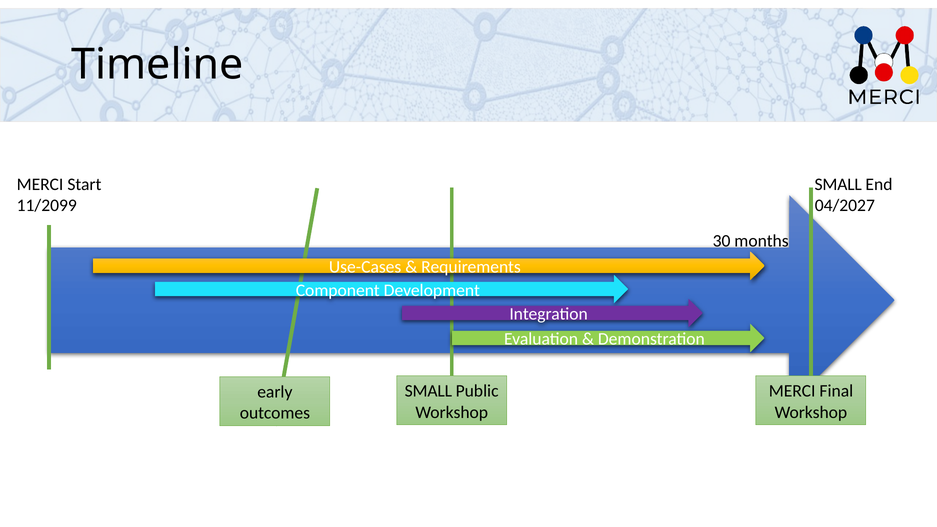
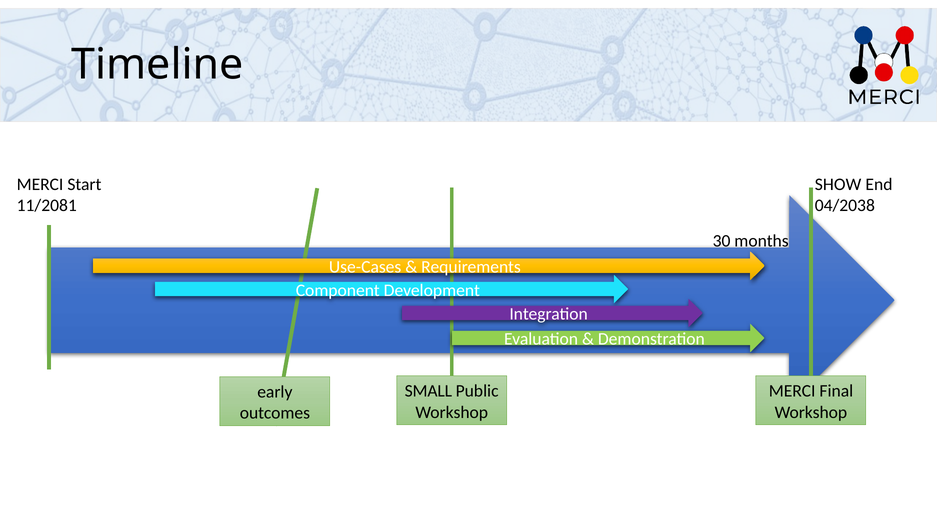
SMALL: SMALL -> SHOW (838, 184)
11/2099: 11/2099 -> 11/2081 (47, 205)
04/2027: 04/2027 -> 04/2038 (845, 205)
